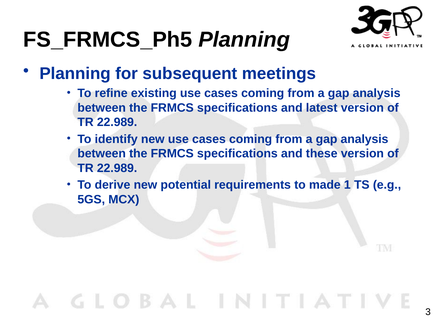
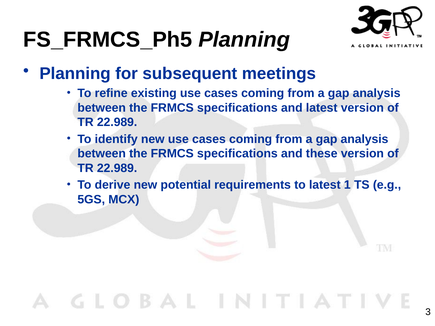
to made: made -> latest (325, 185)
